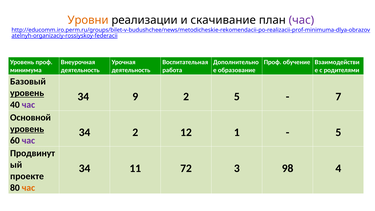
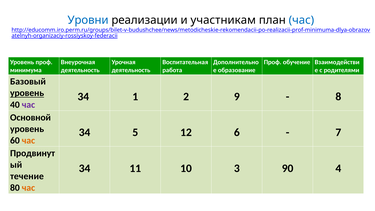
Уровни colour: orange -> blue (88, 20)
скачивание: скачивание -> участникам (223, 20)
час colour: purple -> blue (301, 20)
9: 9 -> 1 (135, 97)
2 5: 5 -> 9 (237, 97)
7: 7 -> 8 (338, 97)
уровень underline: present -> none (27, 129)
34 2: 2 -> 5 (135, 132)
1: 1 -> 6 (237, 132)
5: 5 -> 7 (338, 132)
час colour: purple -> orange (28, 140)
72: 72 -> 10 (186, 168)
98: 98 -> 90 (288, 168)
проекте: проекте -> течение (27, 176)
